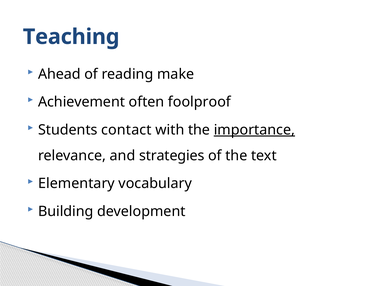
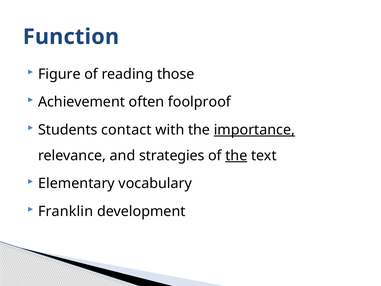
Teaching: Teaching -> Function (71, 37)
Ahead: Ahead -> Figure (59, 74)
make: make -> those (176, 74)
the underline: none -> present (236, 155)
Building: Building -> Franklin (66, 211)
